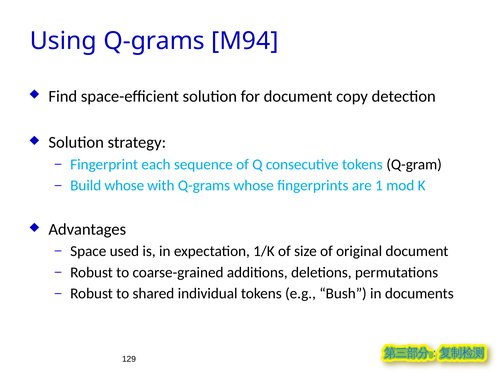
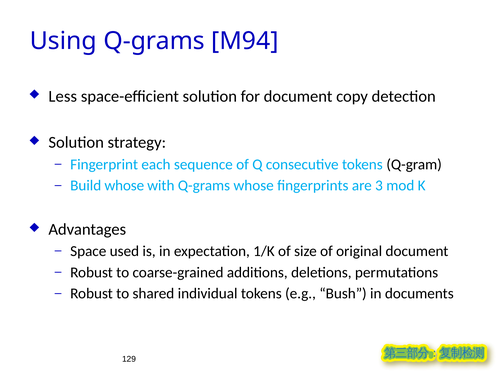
Find: Find -> Less (63, 96)
1: 1 -> 3 (379, 186)
